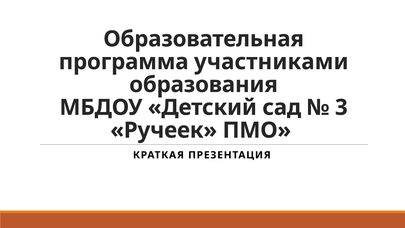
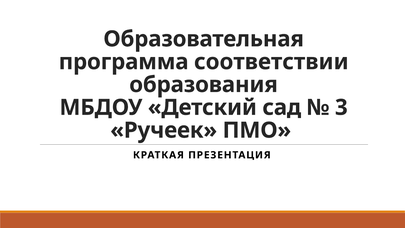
участниками: участниками -> соответствии (271, 62)
